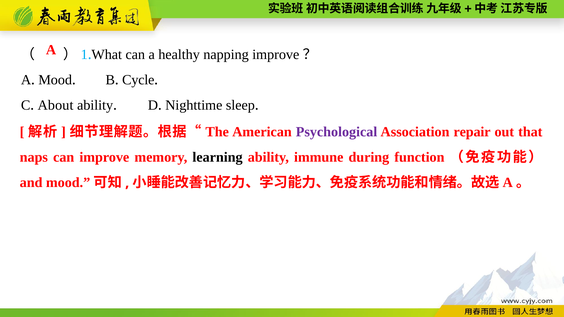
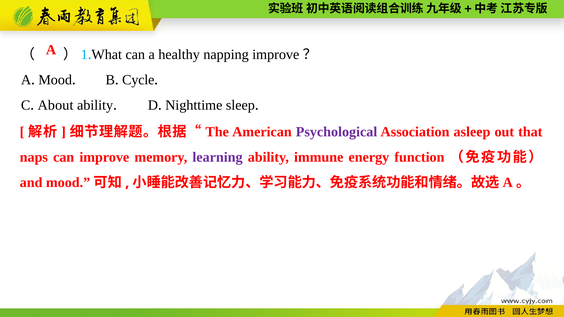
repair: repair -> asleep (472, 132)
learning colour: black -> purple (218, 157)
during: during -> energy (369, 157)
